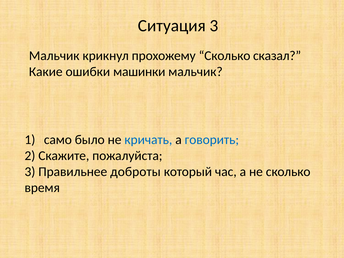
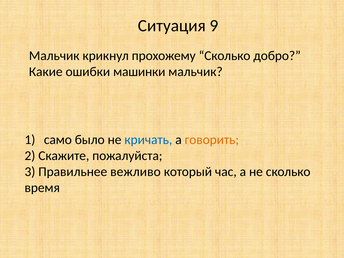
Ситуация 3: 3 -> 9 (214, 26)
сказал: сказал -> добро (277, 56)
говорить colour: blue -> orange (212, 140)
доброты: доброты -> вежливо (135, 172)
